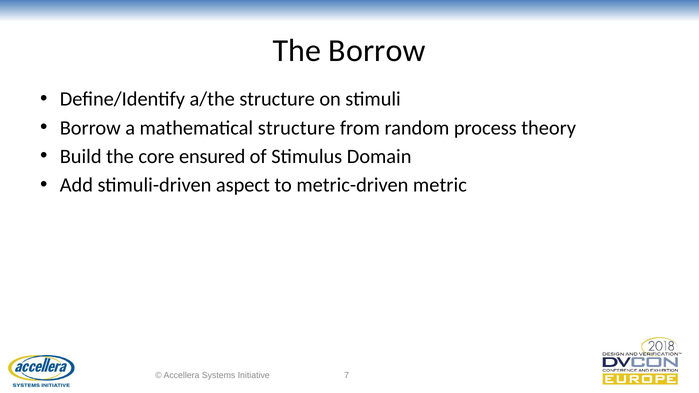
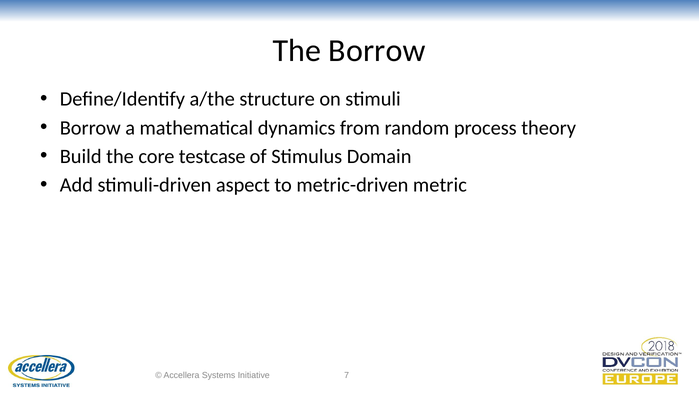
mathematical structure: structure -> dynamics (297, 128)
ensured: ensured -> testcase (212, 156)
